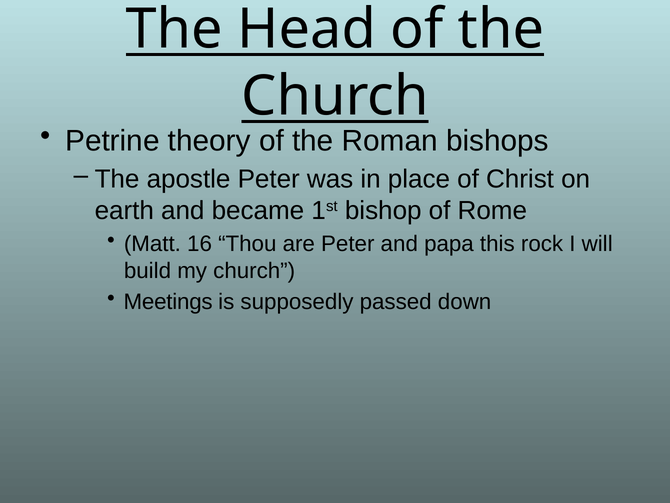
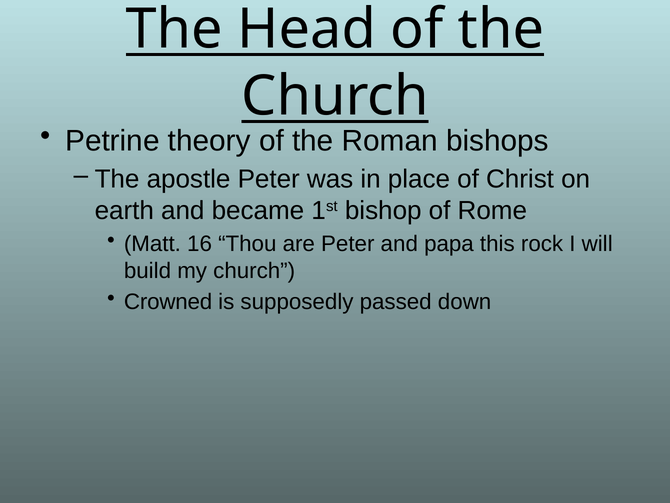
Meetings: Meetings -> Crowned (168, 302)
